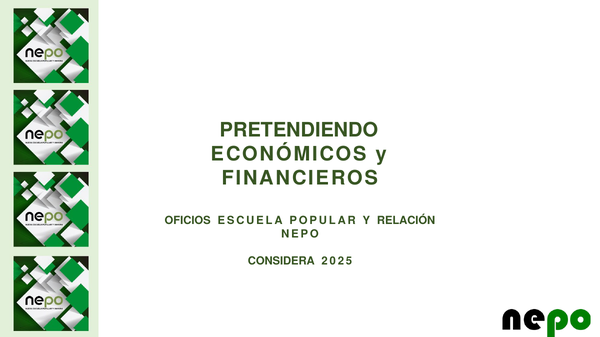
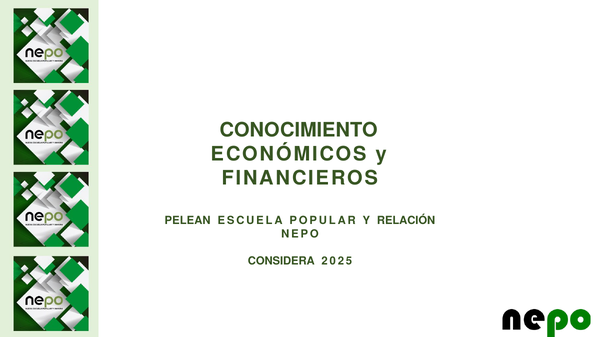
PRETENDIENDO: PRETENDIENDO -> CONOCIMIENTO (299, 131)
OFICIOS: OFICIOS -> PELEAN (188, 221)
